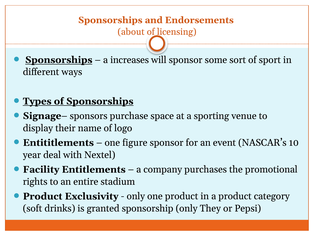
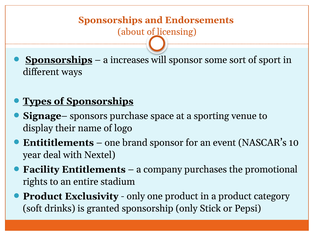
figure: figure -> brand (135, 142)
They: They -> Stick (210, 208)
